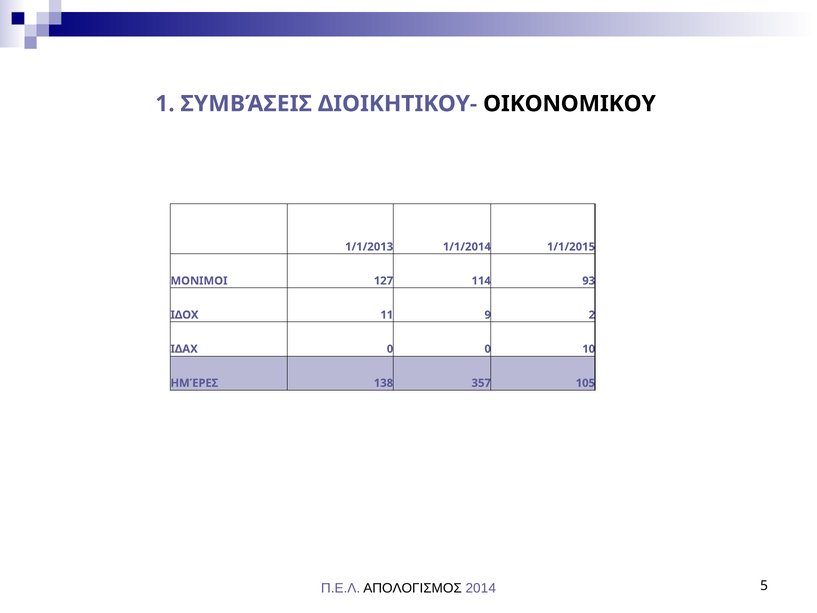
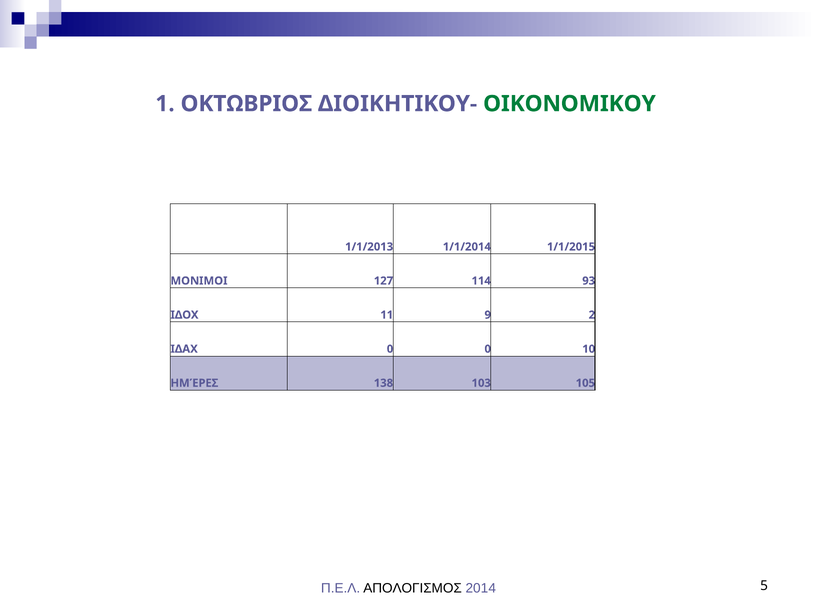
ΣΥΜΒΆΣΕΙΣ: ΣΥΜΒΆΣΕΙΣ -> ΟΚΤΩΒΡΙΟΣ (246, 104)
ΟΙΚΟΝOMIKOY colour: black -> green (569, 104)
357: 357 -> 103 (481, 383)
